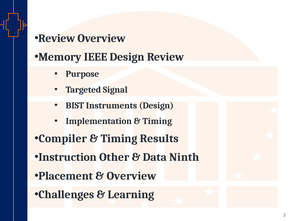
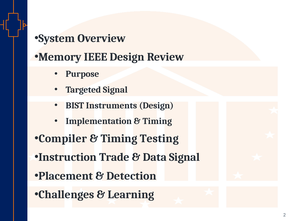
Review: Review -> System (57, 38)
Results: Results -> Testing (159, 139)
Other: Other -> Trade (114, 157)
Data Ninth: Ninth -> Signal (184, 157)
Overview: Overview -> Detection (131, 176)
